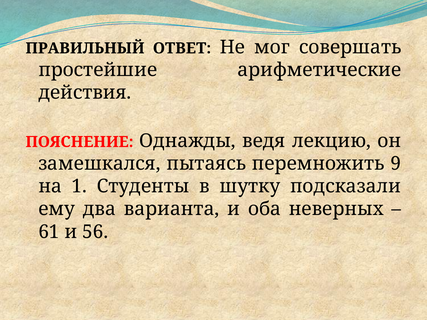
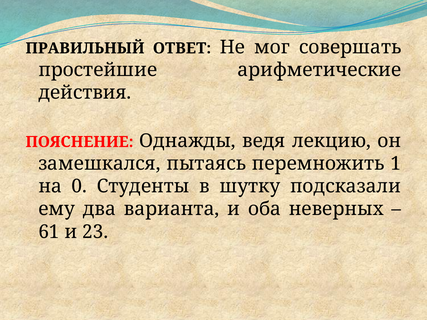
9: 9 -> 1 (396, 164)
1: 1 -> 0 (79, 186)
56: 56 -> 23 (95, 232)
